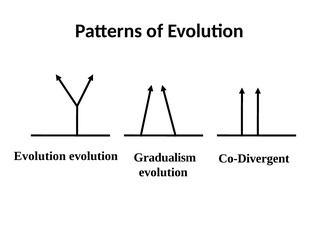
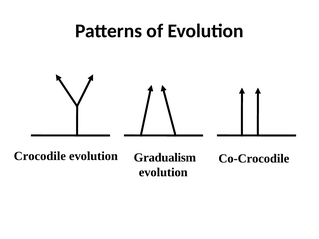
Evolution: Evolution -> Crocodile (40, 156)
Co-Divergent: Co-Divergent -> Co-Crocodile (254, 159)
